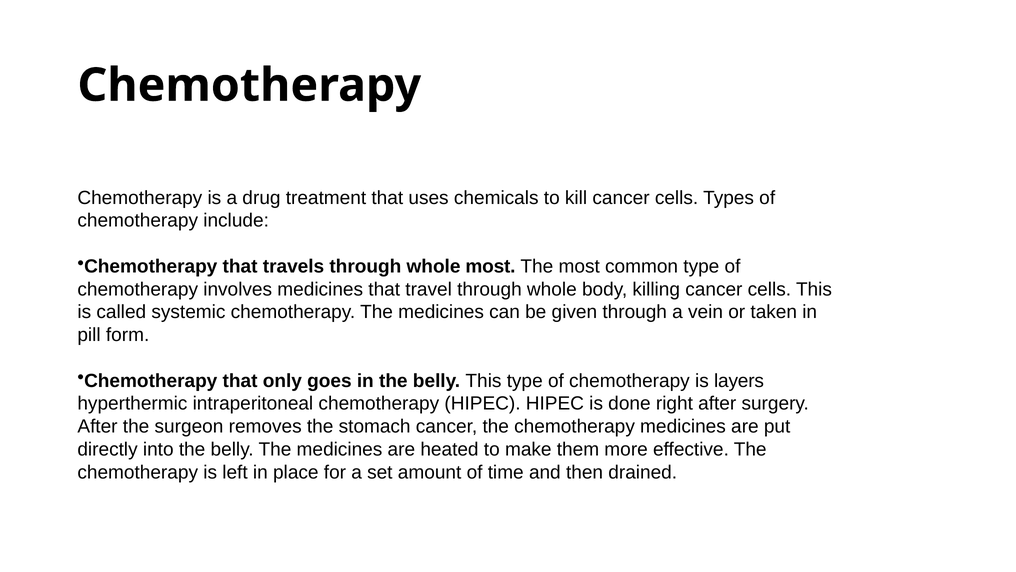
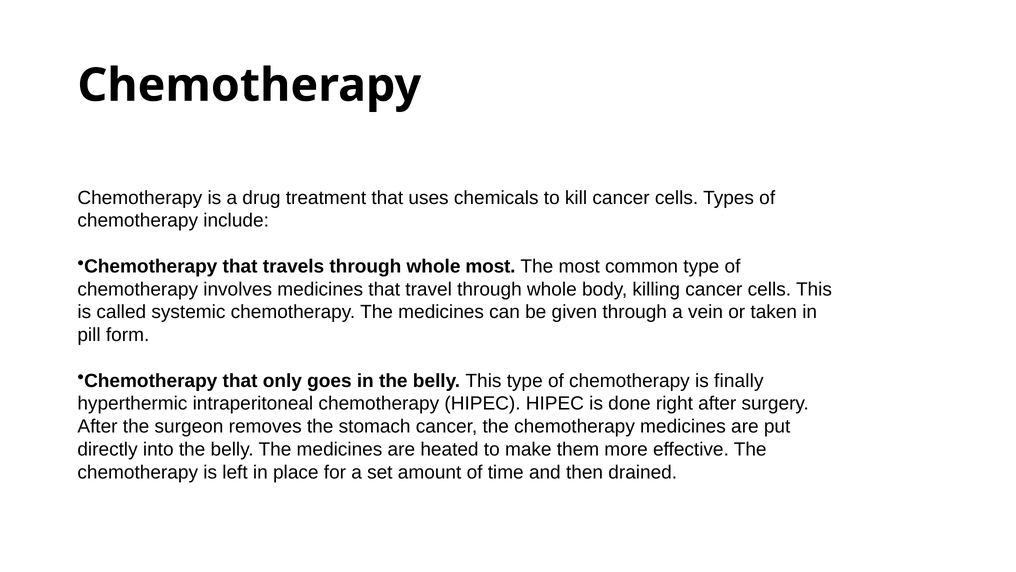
layers: layers -> finally (739, 380)
